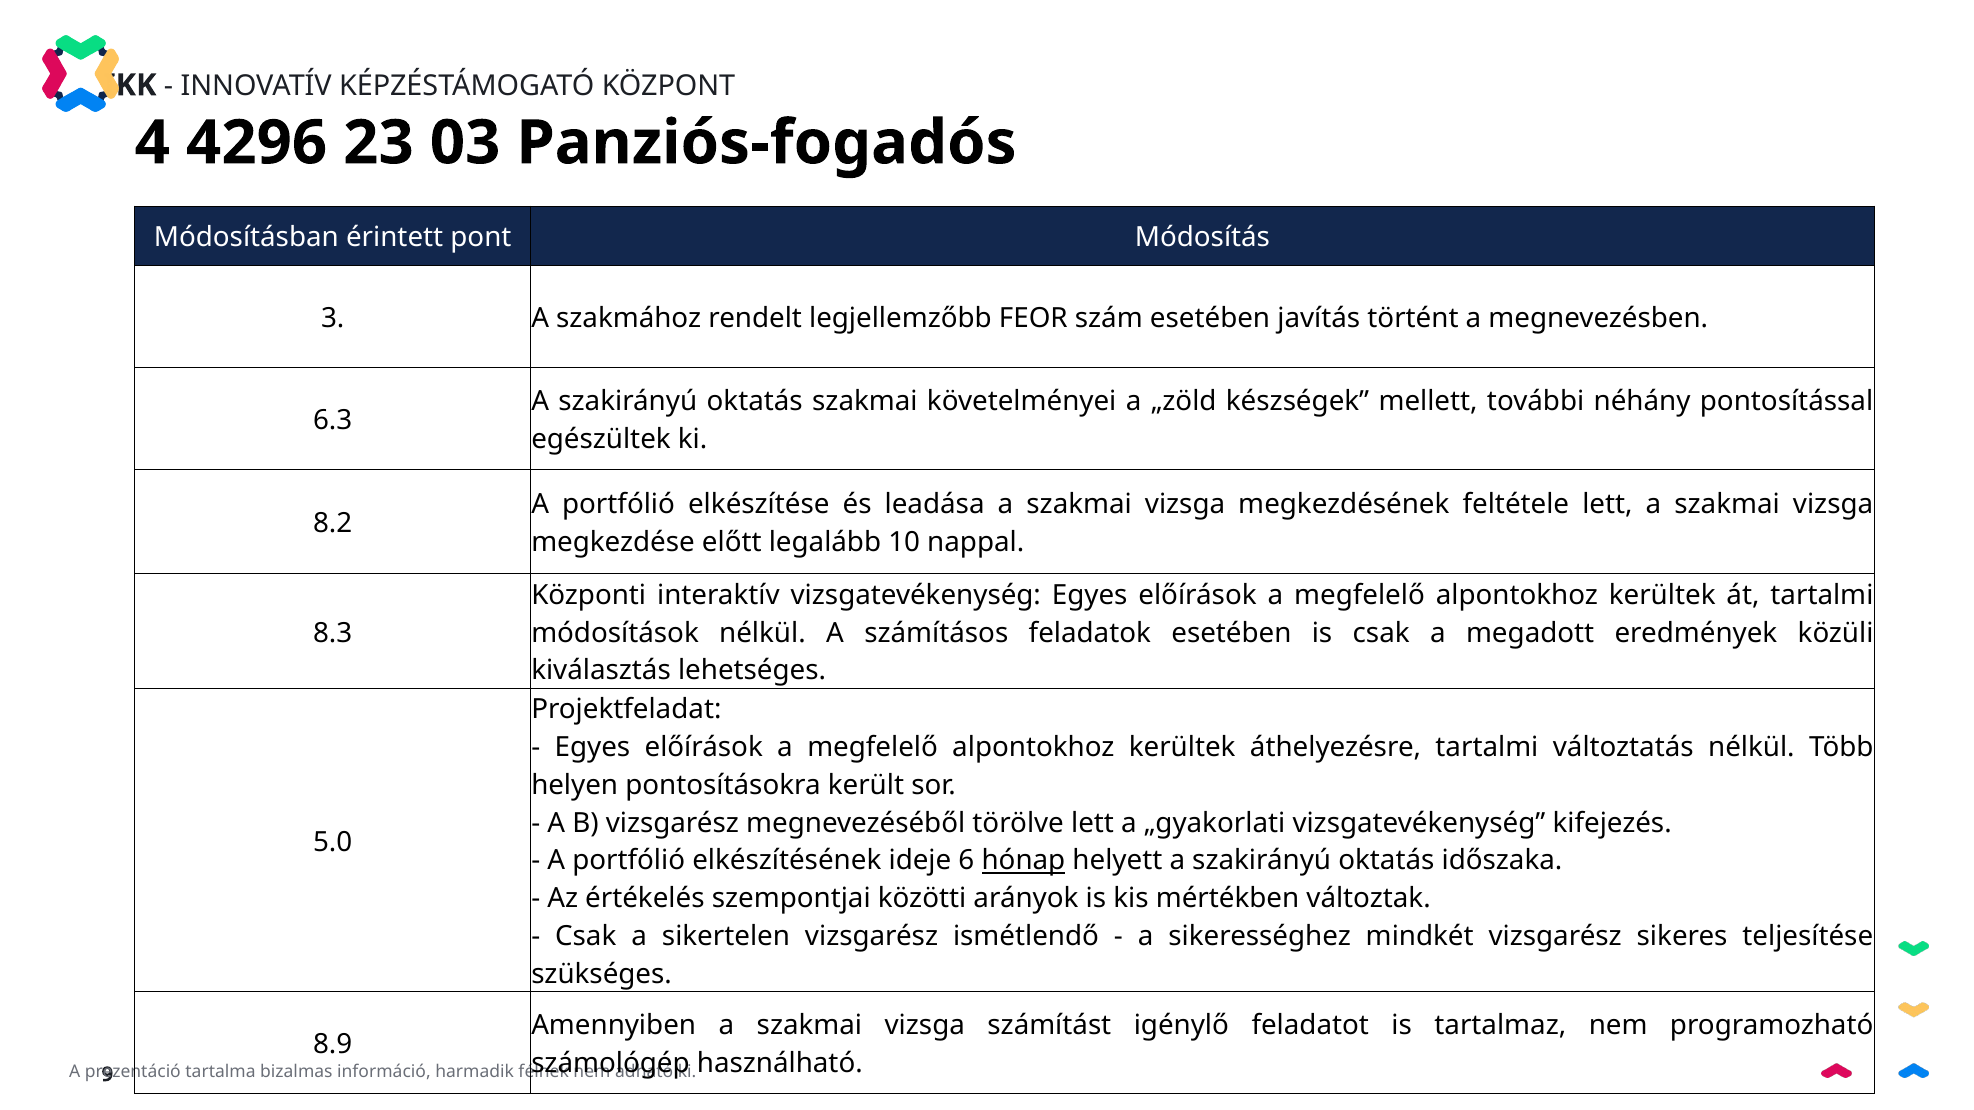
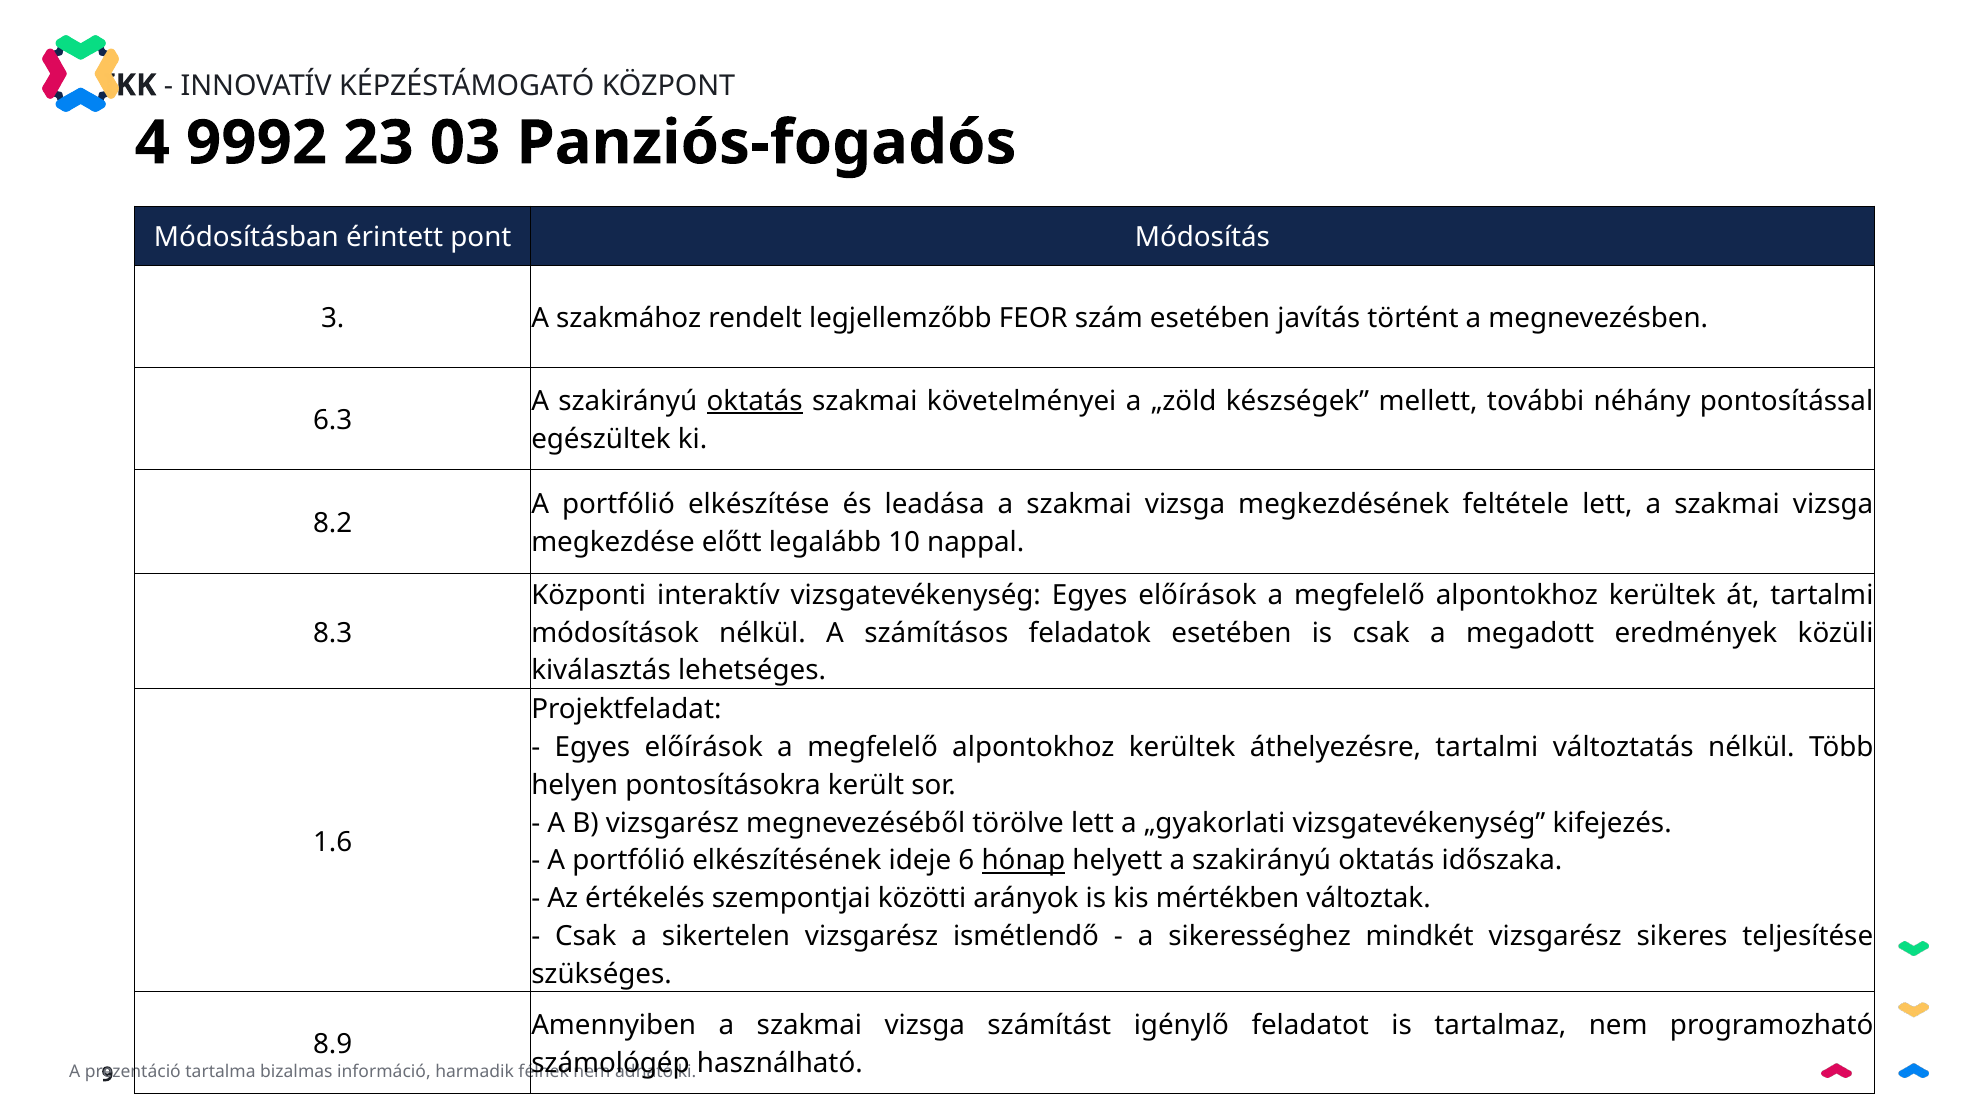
4296: 4296 -> 9992 (257, 143)
oktatás underline: none -> present (755, 401)
5.0: 5.0 -> 1.6 (333, 842)
